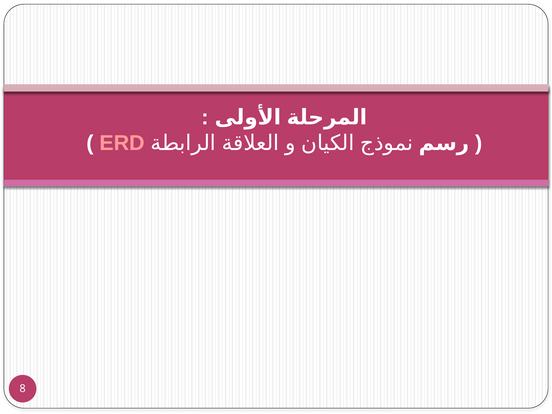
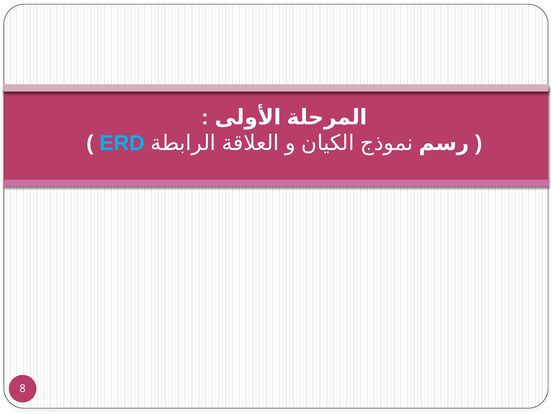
ERD colour: pink -> light blue (122, 143)
